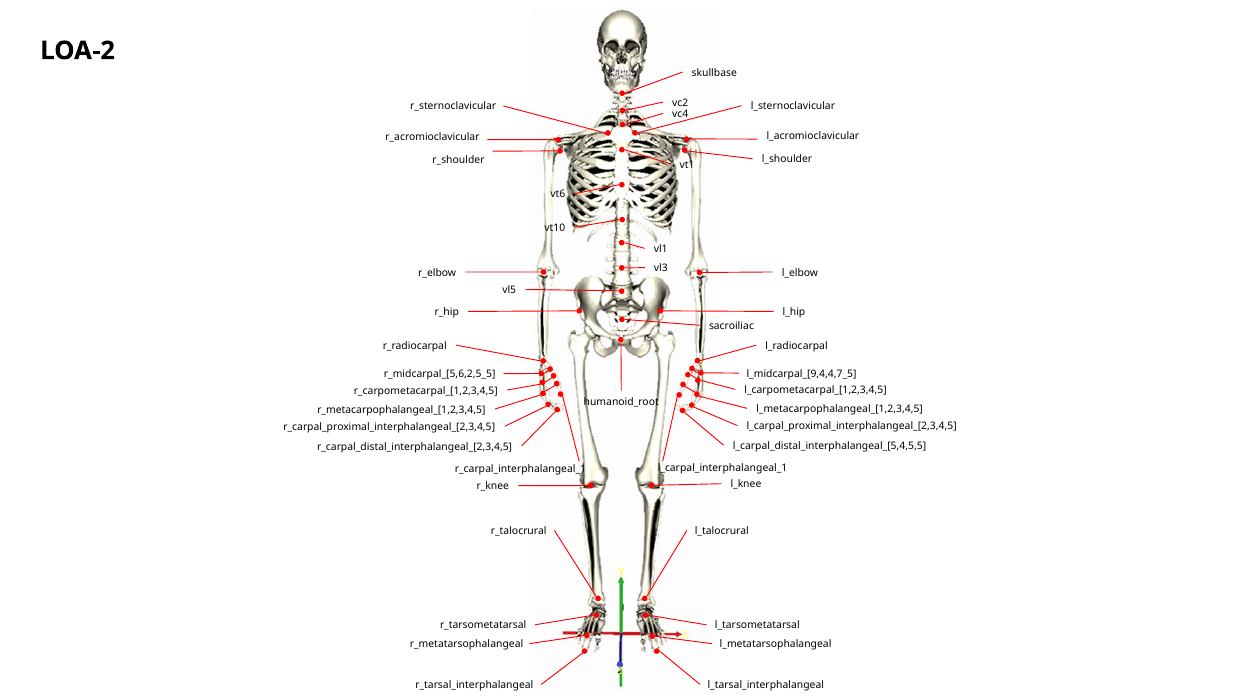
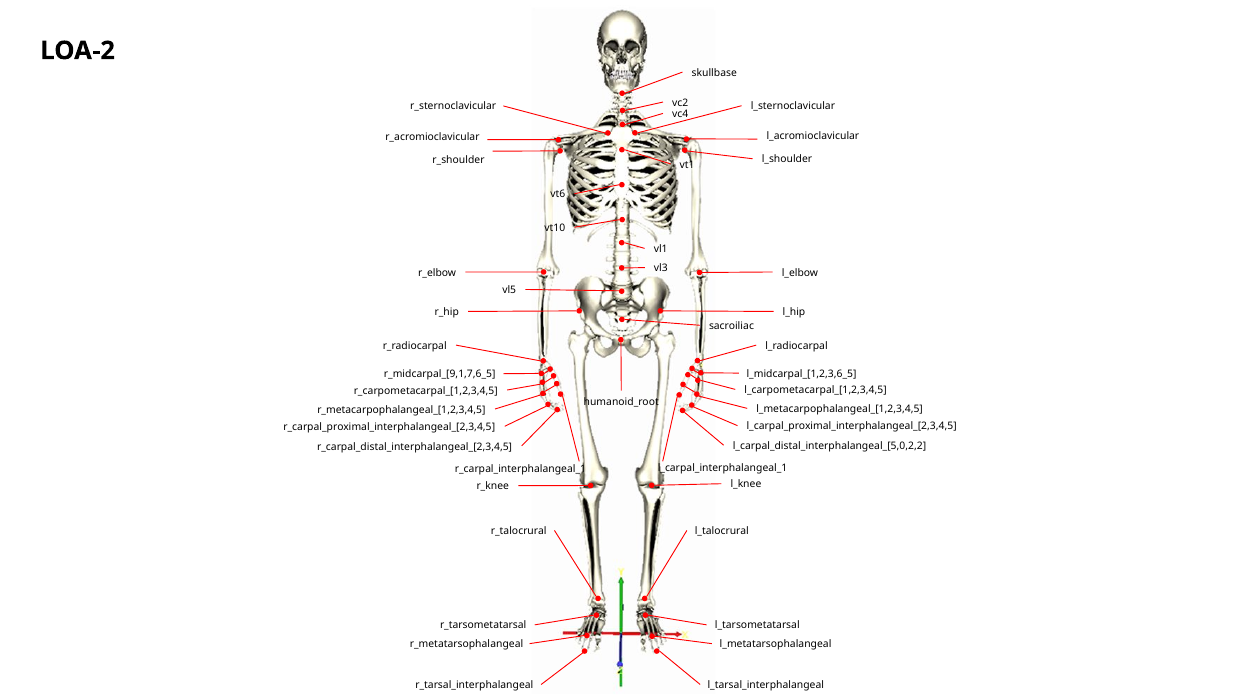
l_midcarpal_[9,4,4,7_5: l_midcarpal_[9,4,4,7_5 -> l_midcarpal_[1,2,3,6_5 (802, 373)
r_midcarpal_[5,6,2,5_5: r_midcarpal_[5,6,2,5_5 -> r_midcarpal_[9,1,7,6_5 (440, 374)
l_carpal_distal_interphalangeal_[5,4,5,5: l_carpal_distal_interphalangeal_[5,4,5,5 -> l_carpal_distal_interphalangeal_[5,0,2,2 (829, 446)
